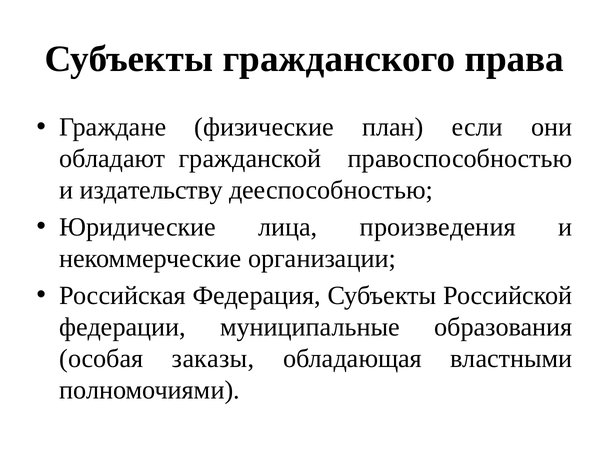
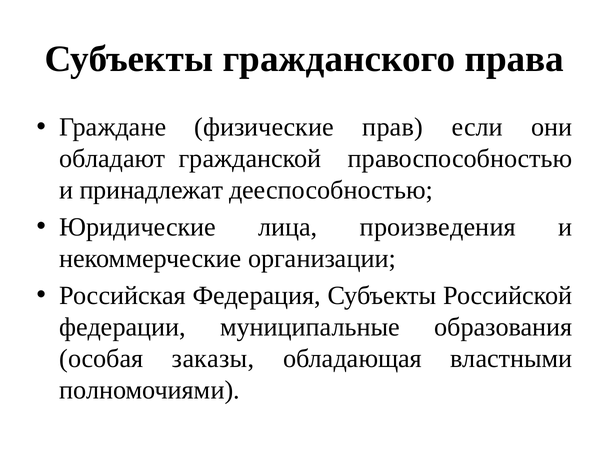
план: план -> прав (393, 127)
издательству: издательству -> принадлежат (151, 190)
